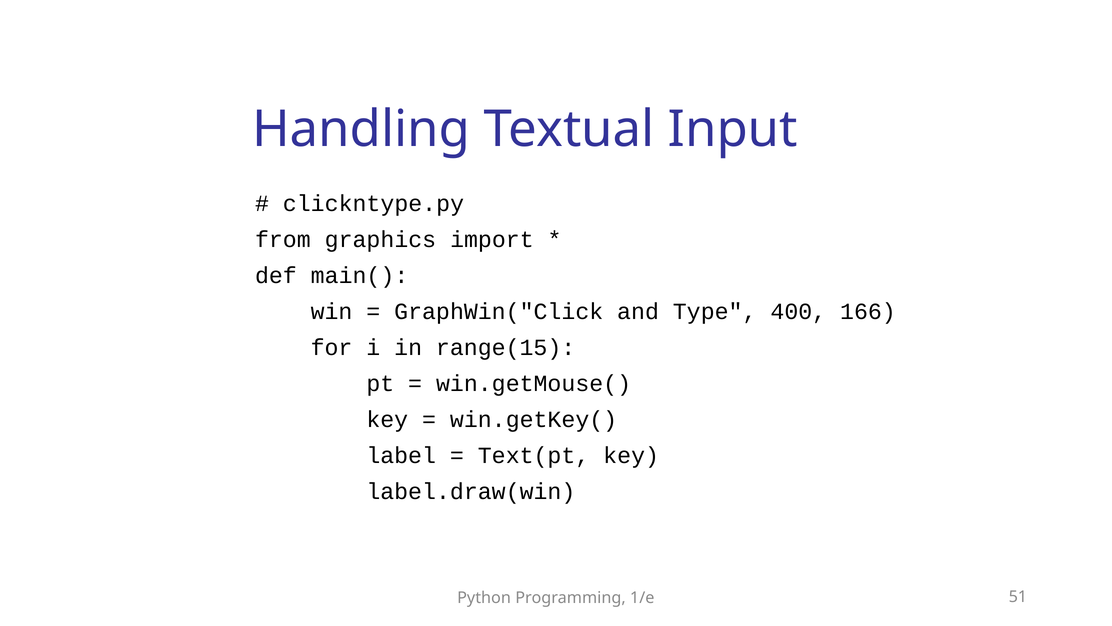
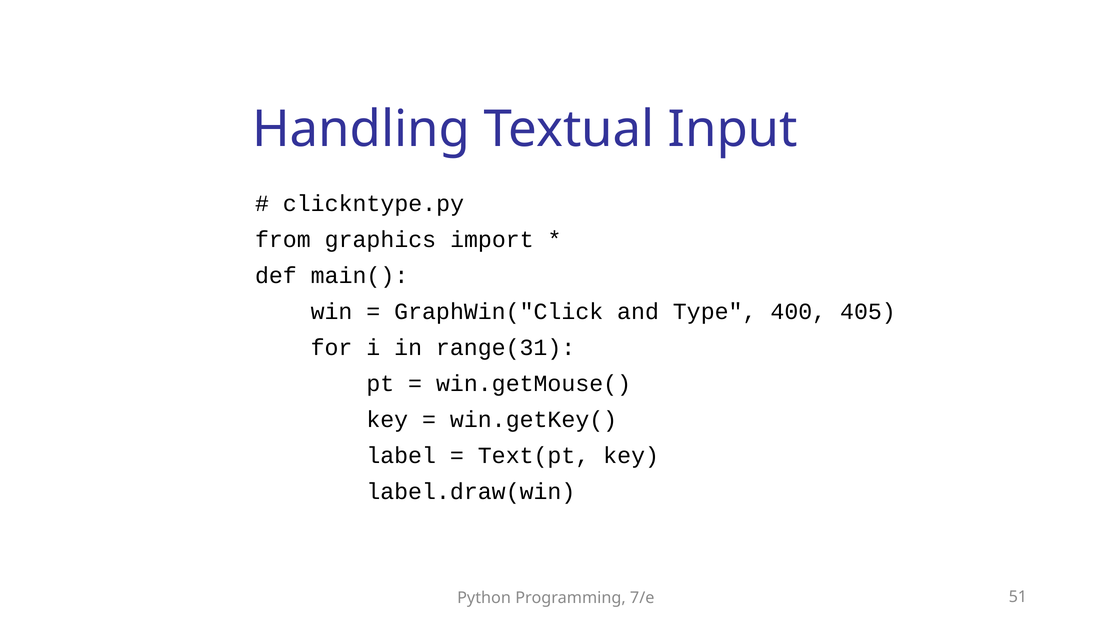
166: 166 -> 405 (868, 311)
range(15: range(15 -> range(31 (506, 347)
1/e: 1/e -> 7/e (642, 598)
